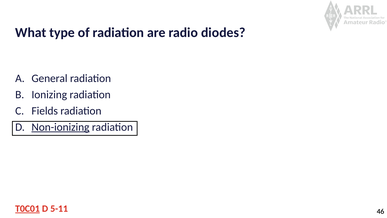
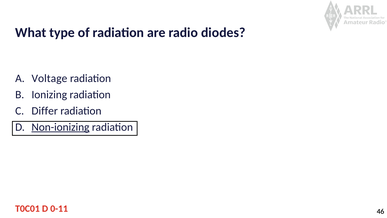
General: General -> Voltage (49, 78)
Fields: Fields -> Differ (45, 111)
T0C01 underline: present -> none (27, 208)
5-11: 5-11 -> 0-11 (59, 208)
